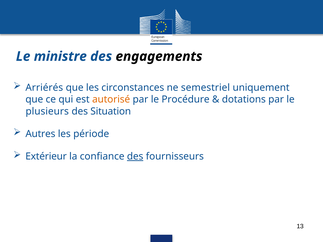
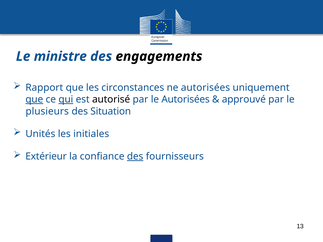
Arriérés: Arriérés -> Rapport (44, 88)
ne semestriel: semestriel -> autorisées (205, 88)
que underline: none -> present (34, 100)
qui underline: none -> present (66, 100)
autorisé colour: orange -> black (111, 100)
le Procédure: Procédure -> Autorisées (186, 100)
dotations: dotations -> approuvé (244, 100)
Autres: Autres -> Unités (40, 134)
période: période -> initiales (91, 134)
